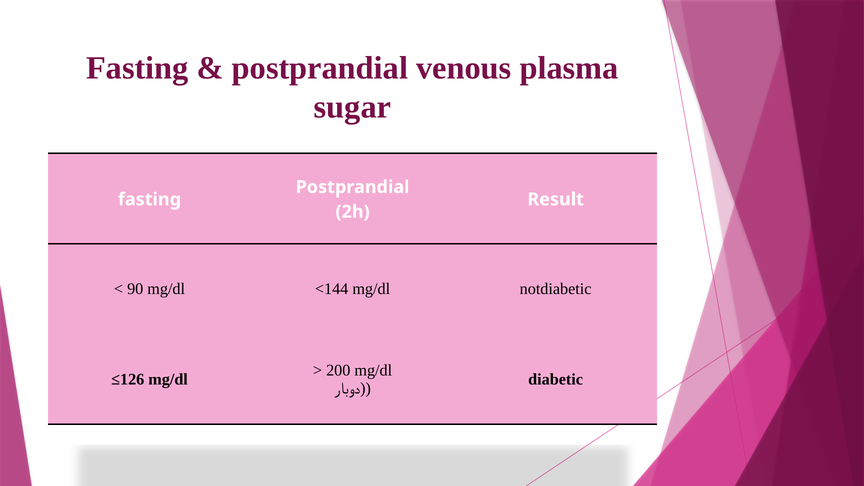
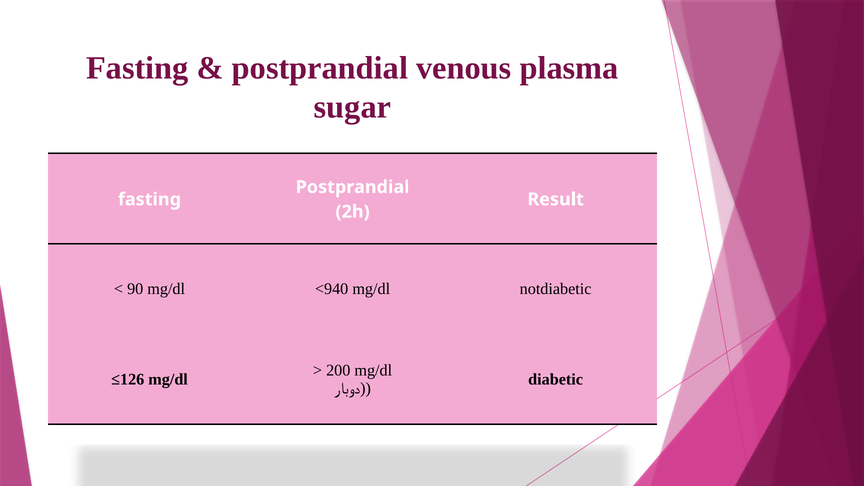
<144: <144 -> <940 (332, 289)
